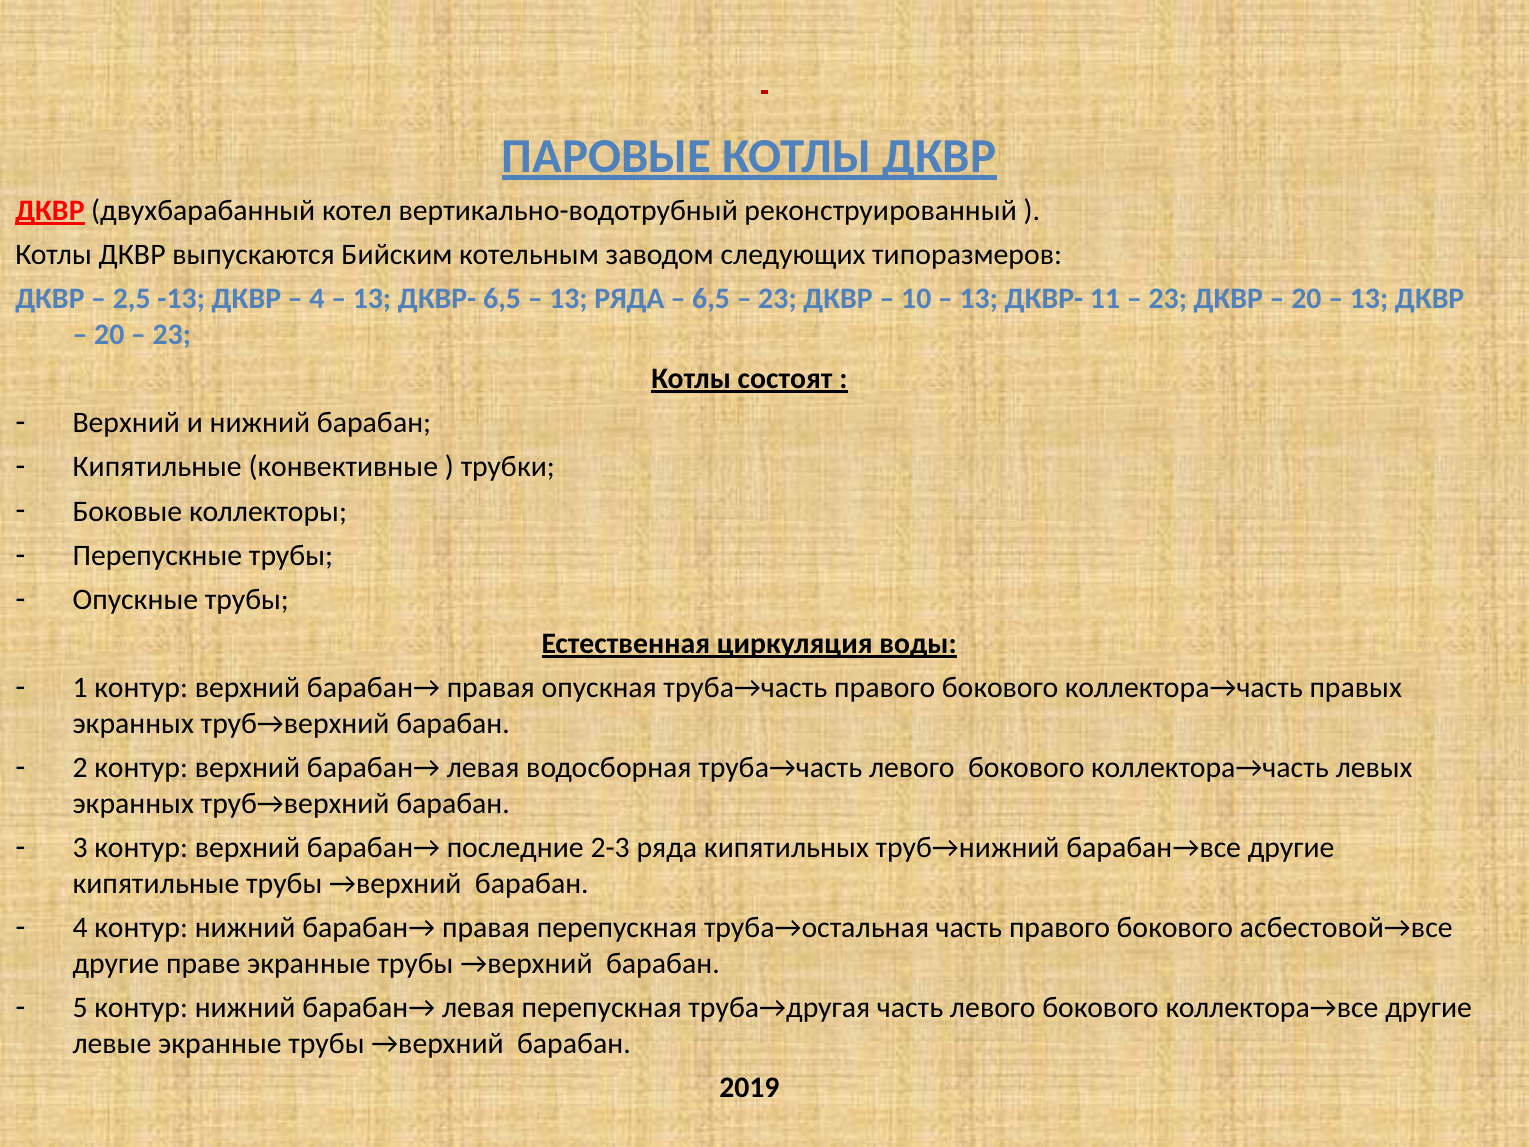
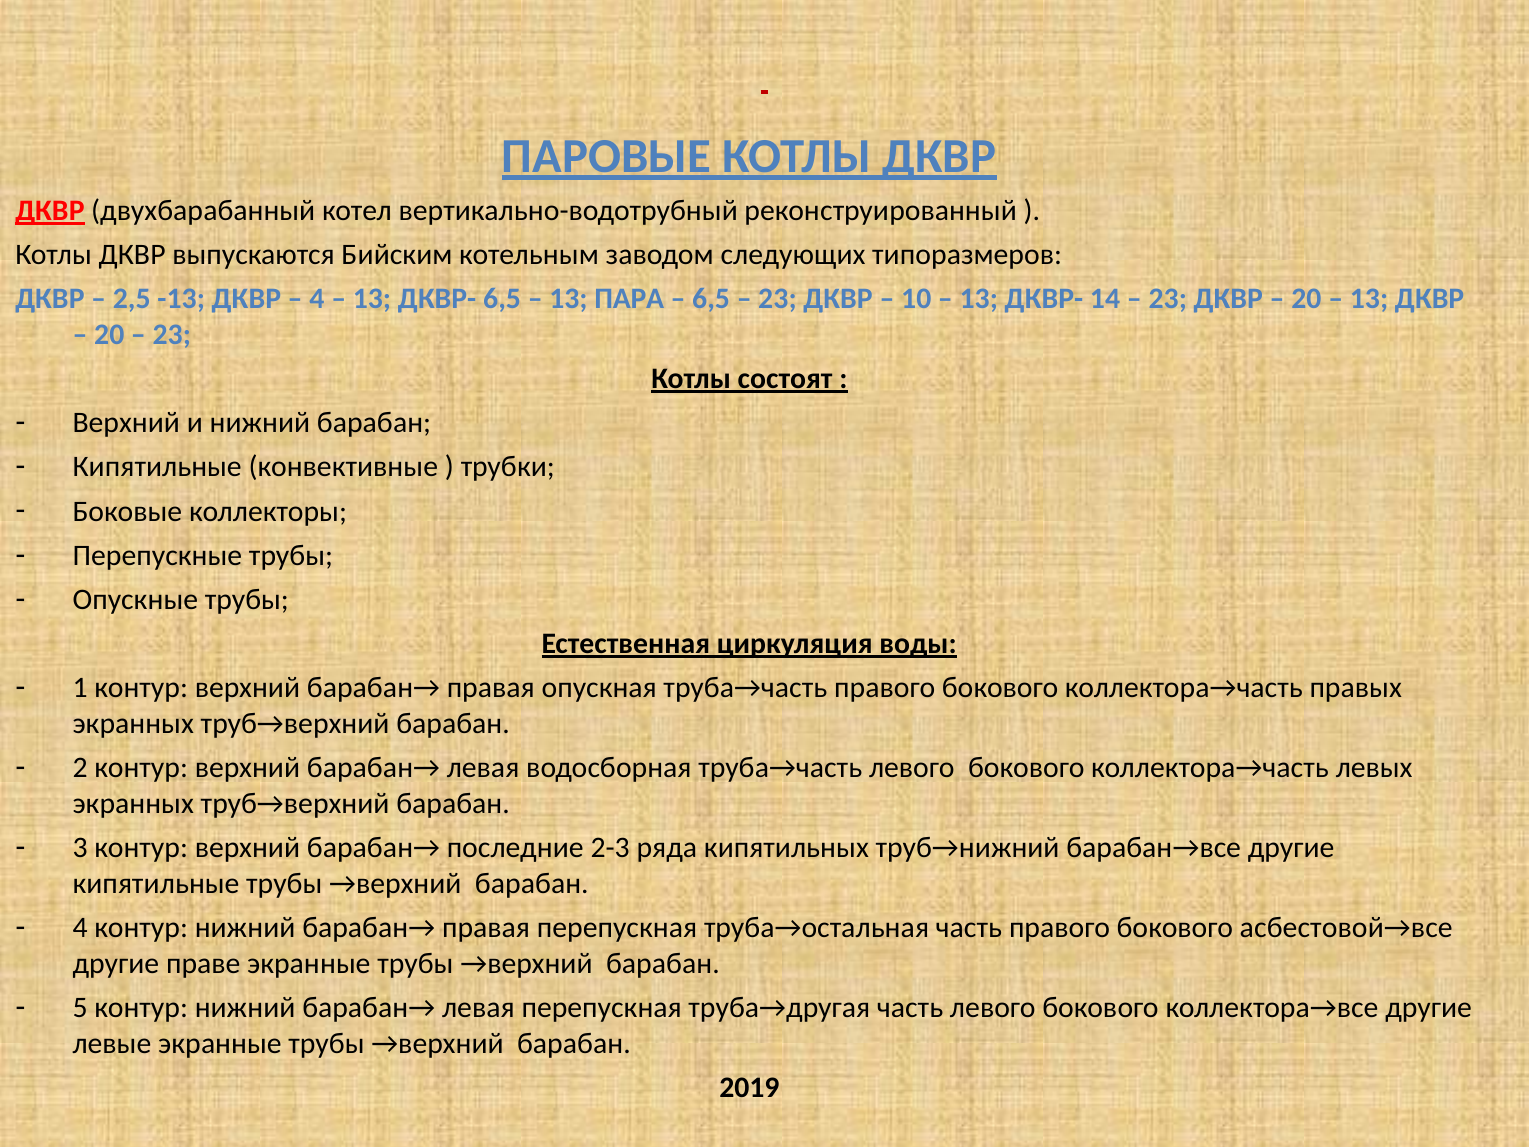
13 РЯДА: РЯДА -> ПАРА (629, 299)
11: 11 -> 14 (1105, 299)
